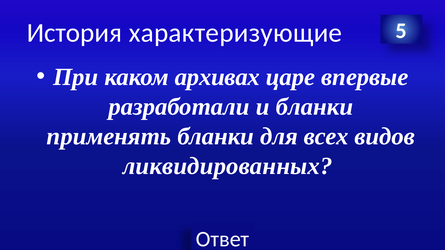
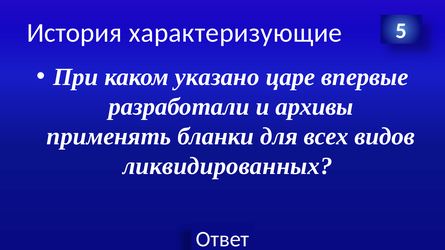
архивах: архивах -> указано (217, 77)
и бланки: бланки -> архивы (315, 107)
